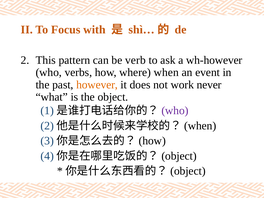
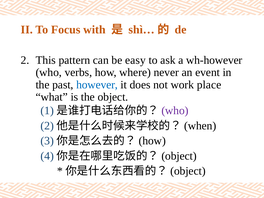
verb: verb -> easy (135, 60)
where when: when -> never (166, 72)
however colour: orange -> blue (97, 85)
never: never -> place (209, 85)
